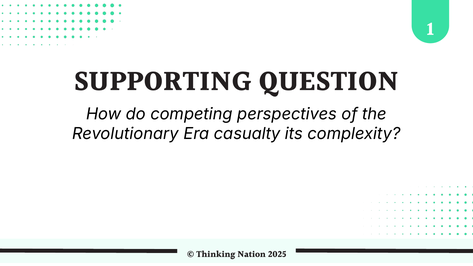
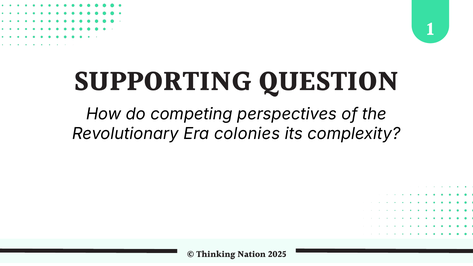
casualty: casualty -> colonies (247, 134)
